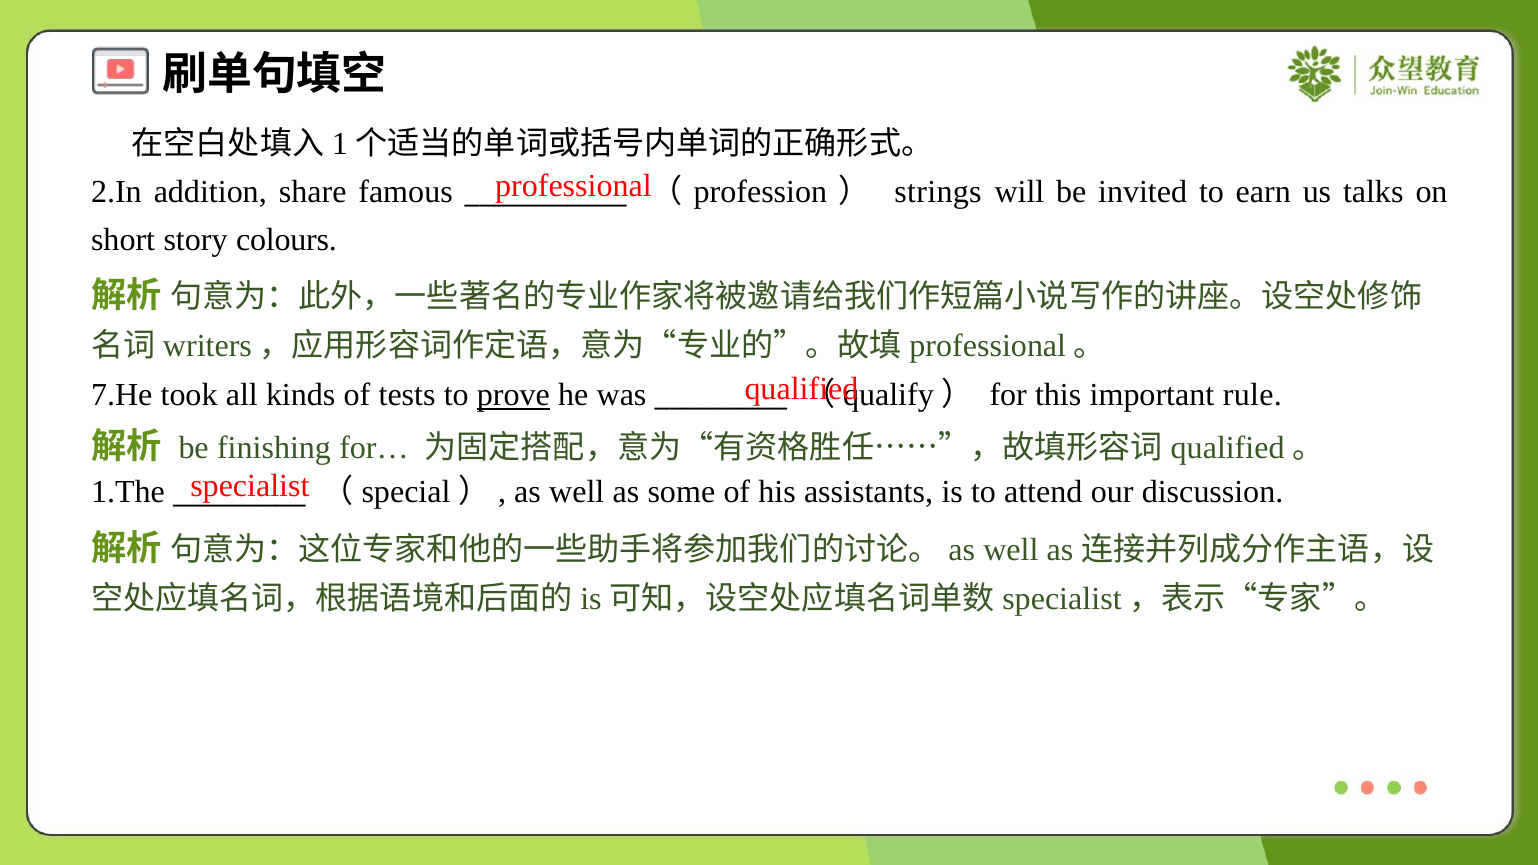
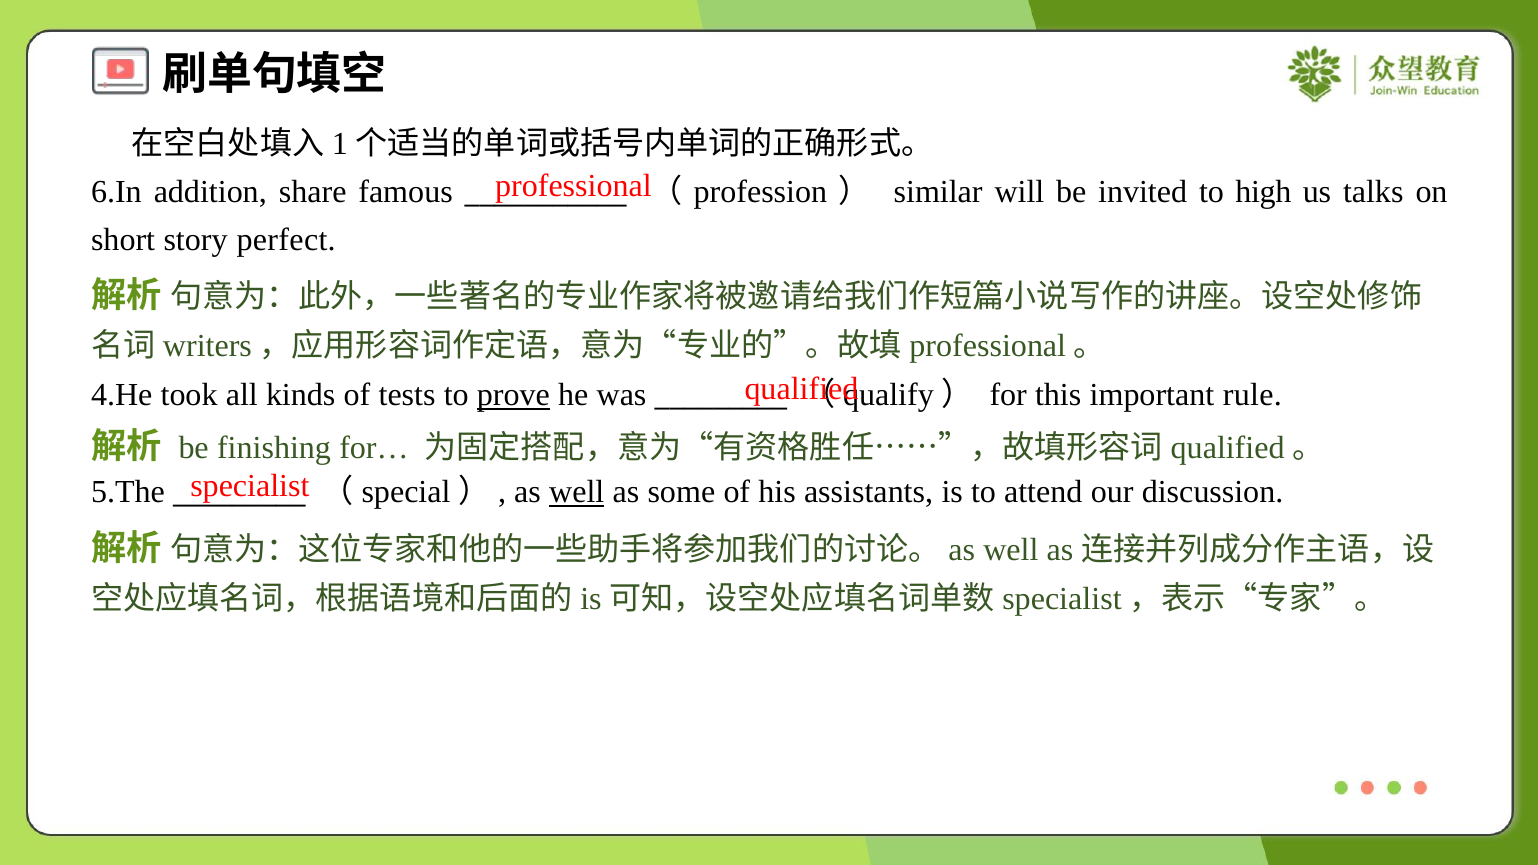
2.In: 2.In -> 6.In (116, 192)
strings: strings -> similar (938, 192)
earn: earn -> high (1263, 192)
colours: colours -> perfect (286, 240)
7.He: 7.He -> 4.He (122, 395)
1.The: 1.The -> 5.The (128, 492)
well underline: none -> present (577, 492)
